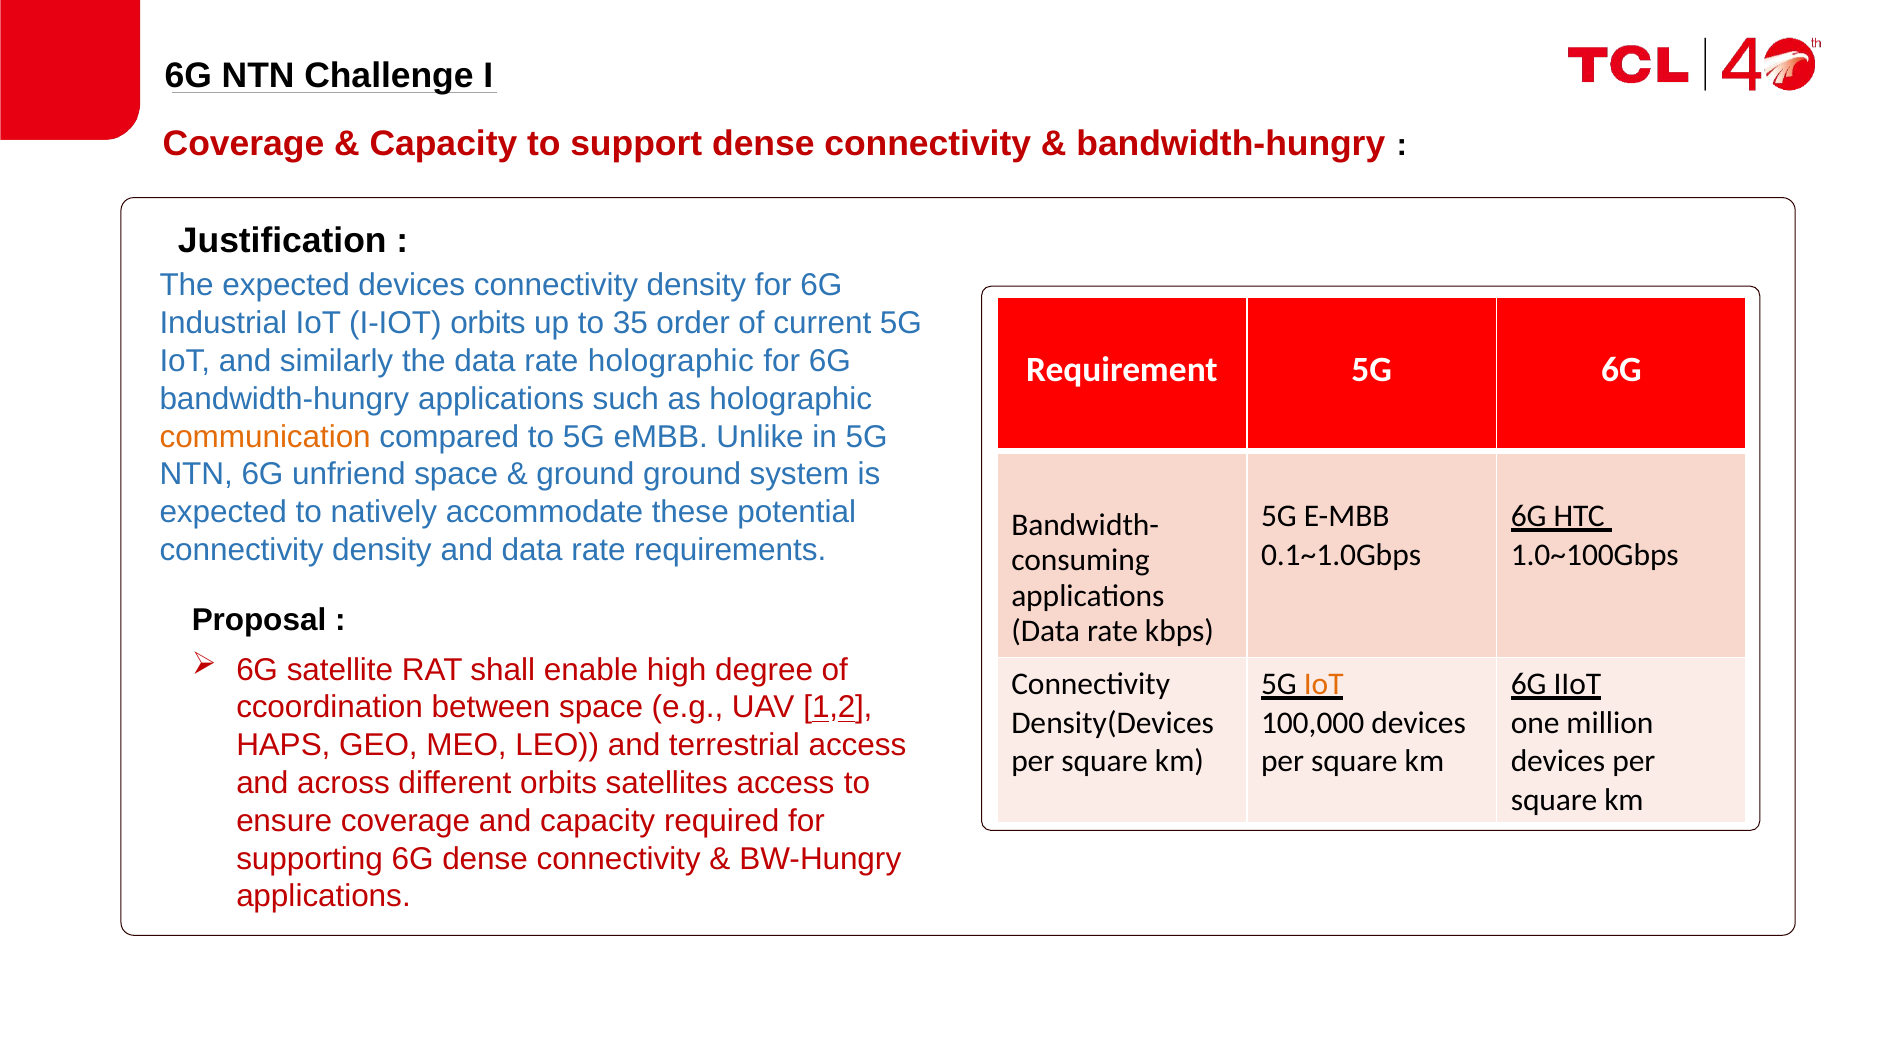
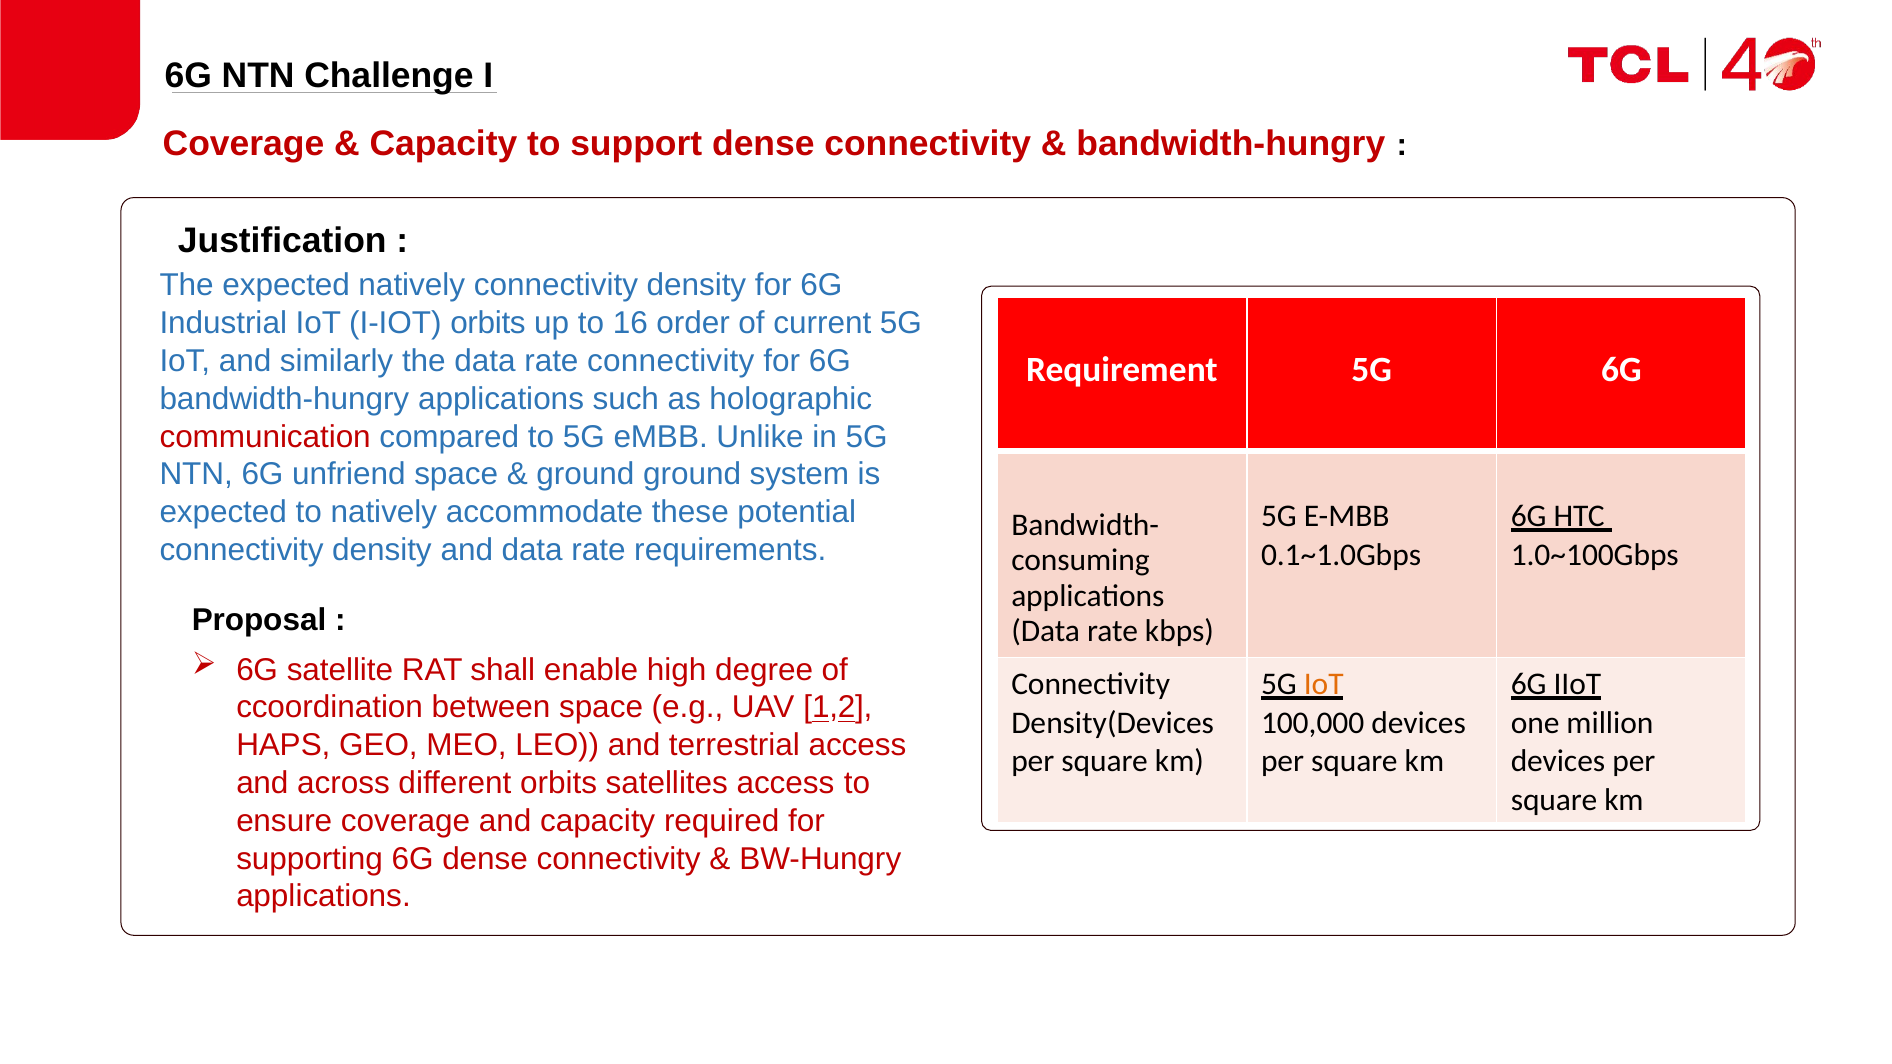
expected devices: devices -> natively (412, 286)
35: 35 -> 16 (630, 323)
rate holographic: holographic -> connectivity (671, 361)
communication colour: orange -> red (265, 437)
